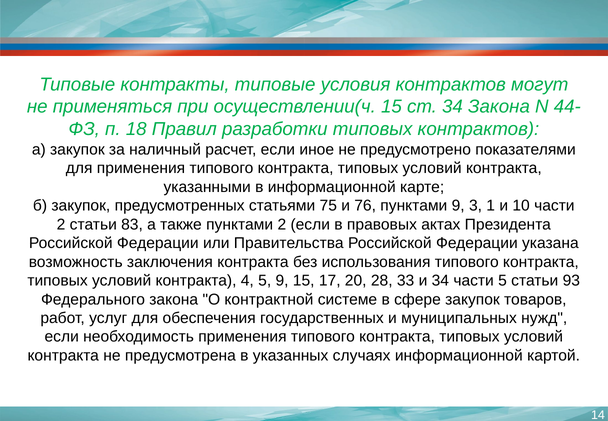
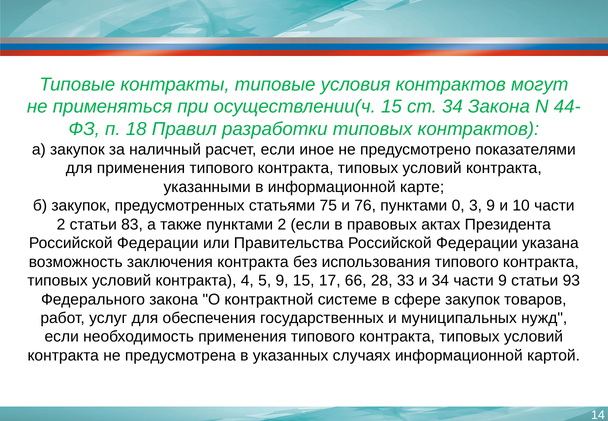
пунктами 9: 9 -> 0 (458, 206)
3 1: 1 -> 9 (491, 206)
20: 20 -> 66 (356, 281)
части 5: 5 -> 9 (503, 281)
